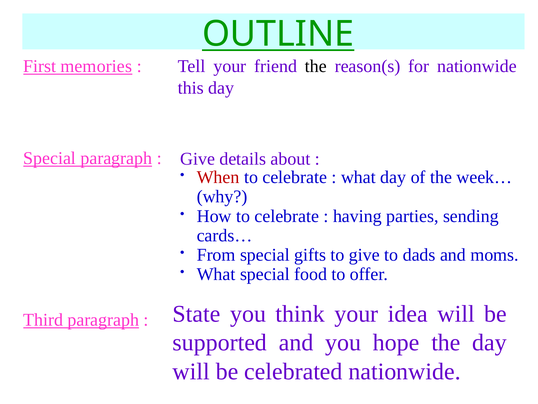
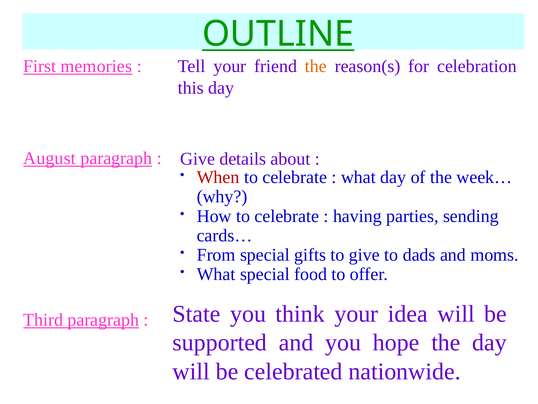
the colour: black -> orange (316, 66)
for nationwide: nationwide -> celebration (477, 66)
Special: Special -> August (50, 158)
